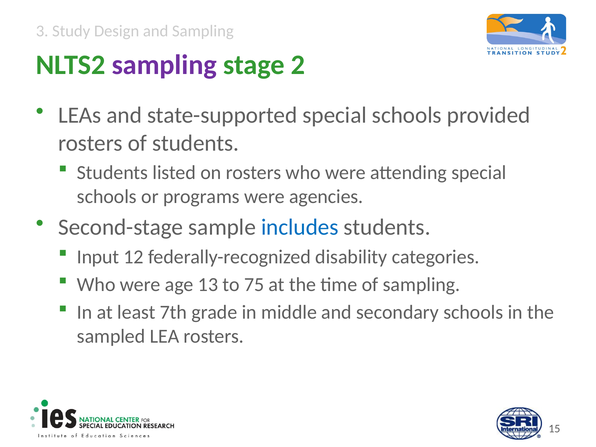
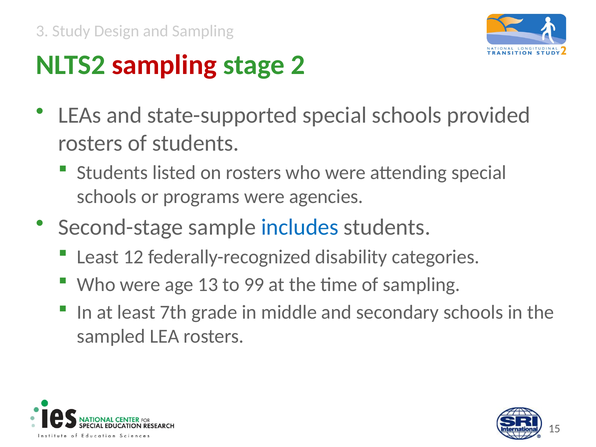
sampling colour: purple -> red (164, 65)
Input: Input -> Least (98, 257)
75: 75 -> 99 (254, 285)
